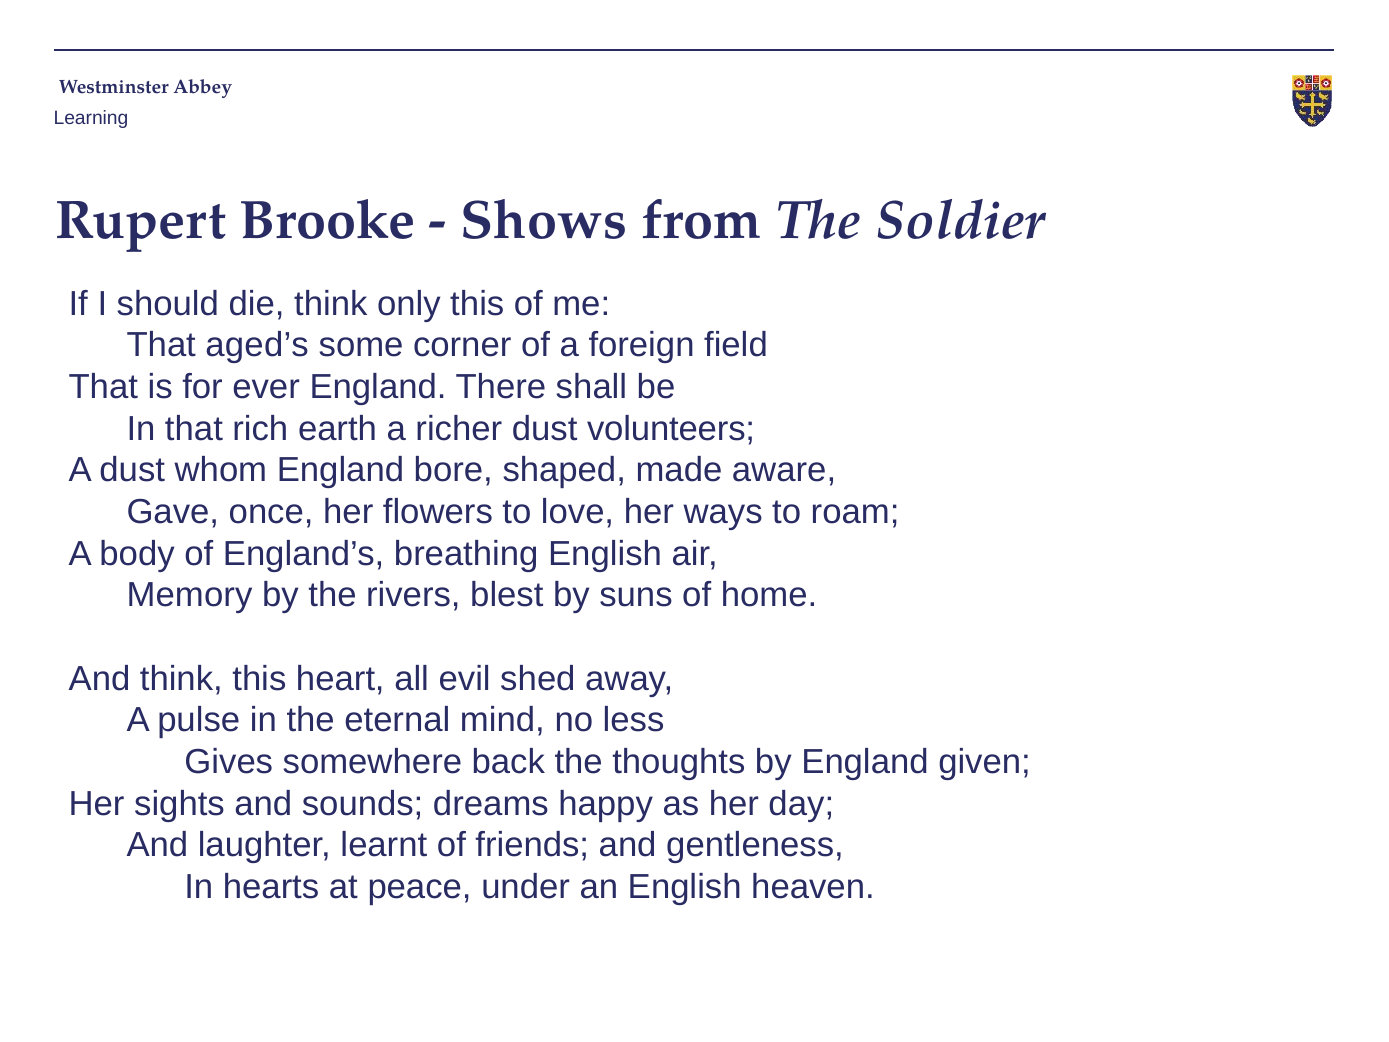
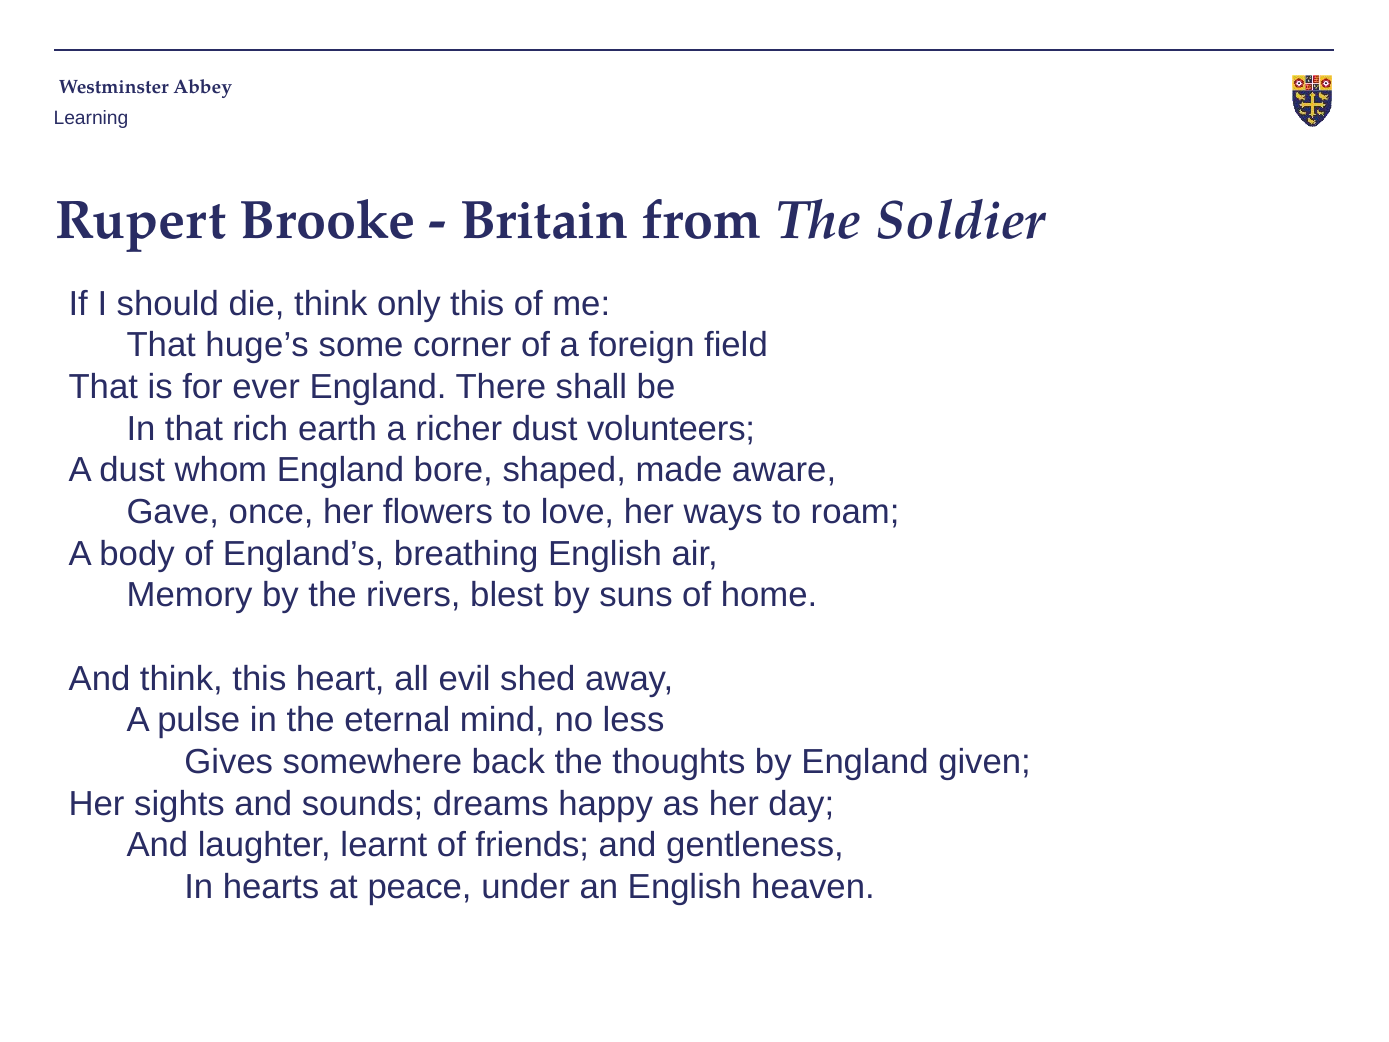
Shows: Shows -> Britain (544, 220)
aged’s: aged’s -> huge’s (257, 345)
